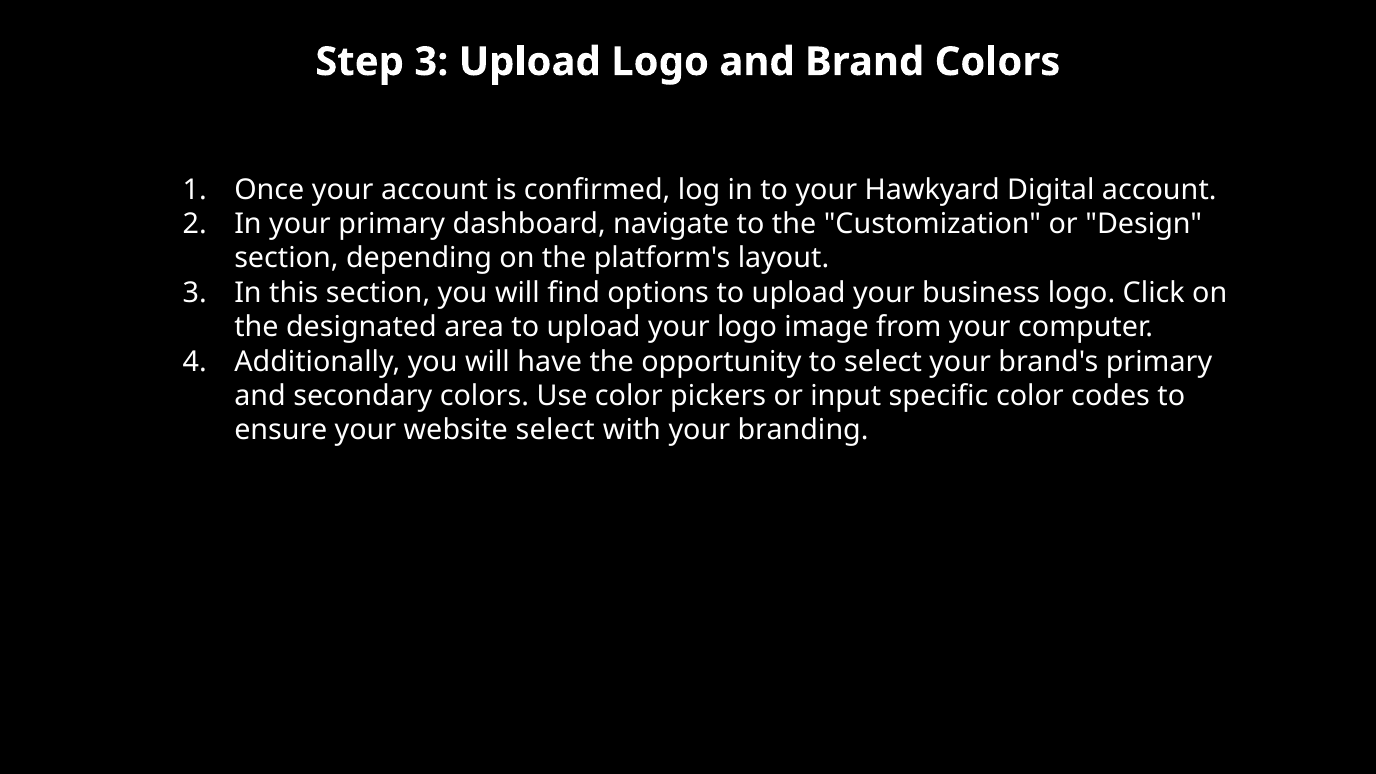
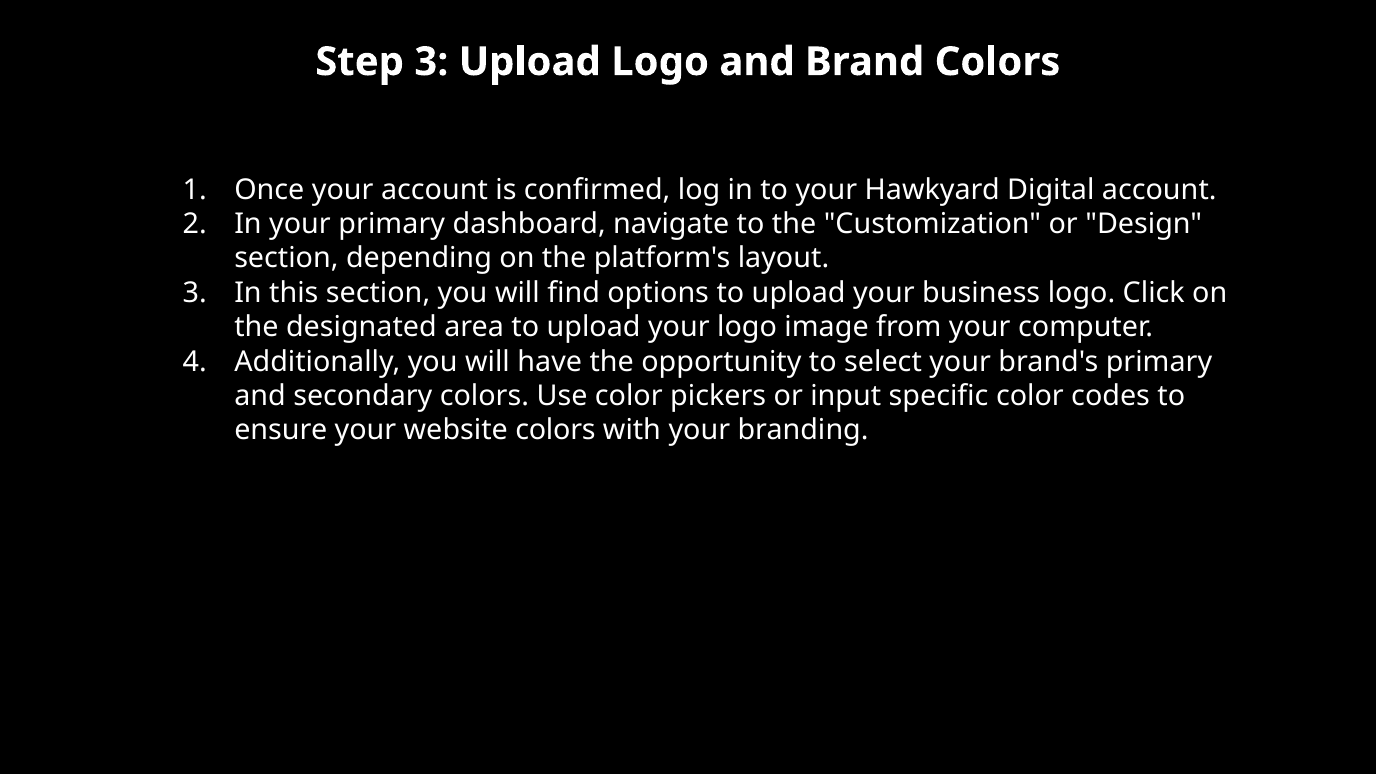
website select: select -> colors (555, 430)
